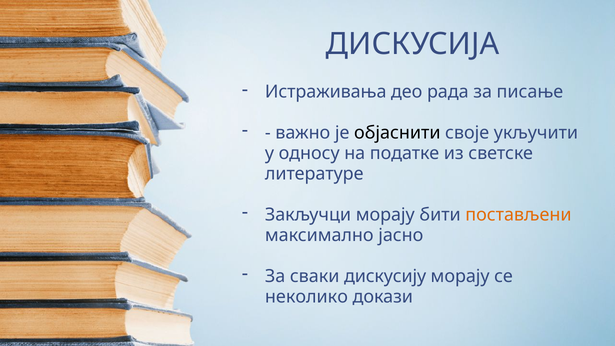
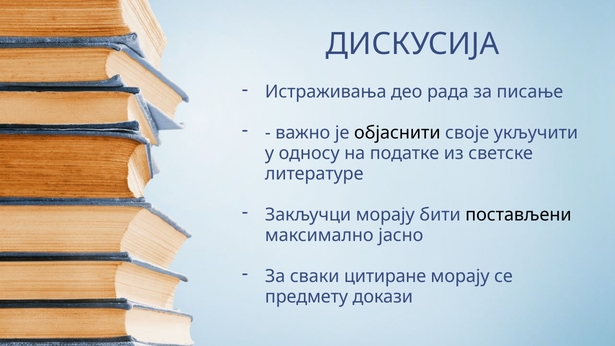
постављени colour: orange -> black (518, 215)
дискусију: дискусију -> цитиране (385, 276)
неколико: неколико -> предмету (306, 297)
